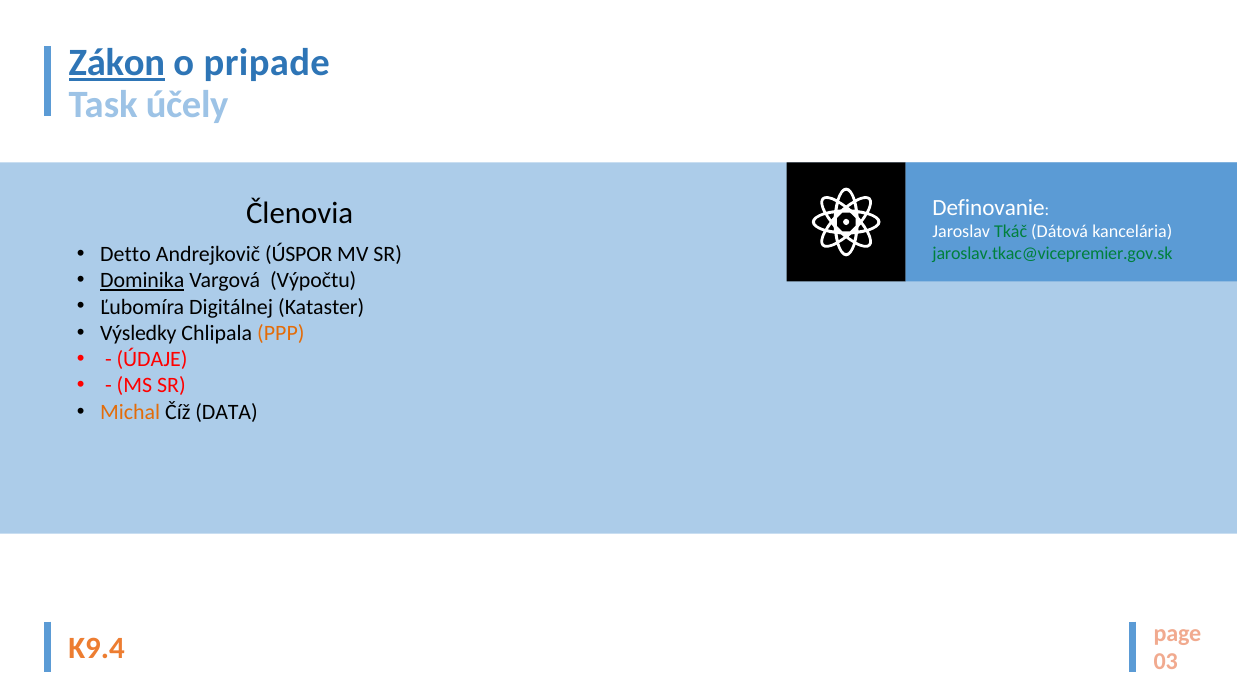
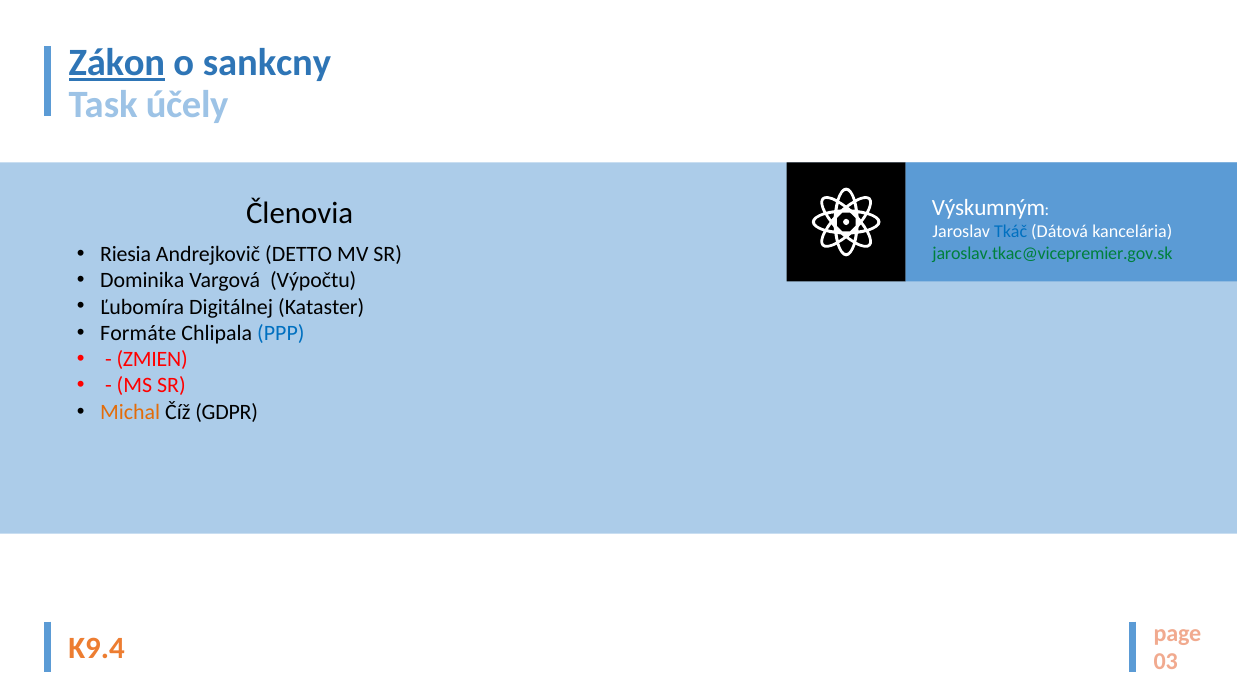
pripade: pripade -> sankcny (267, 63)
Definovanie: Definovanie -> Výskumným (989, 208)
Tkáč colour: green -> blue (1011, 232)
Detto: Detto -> Riesia (126, 254)
ÚSPOR: ÚSPOR -> DETTO (299, 254)
Dominika underline: present -> none (142, 280)
Výsledky: Výsledky -> Formáte (138, 333)
PPP colour: orange -> blue (281, 333)
ÚDAJE: ÚDAJE -> ZMIEN (152, 359)
DATA: DATA -> GDPR (227, 412)
